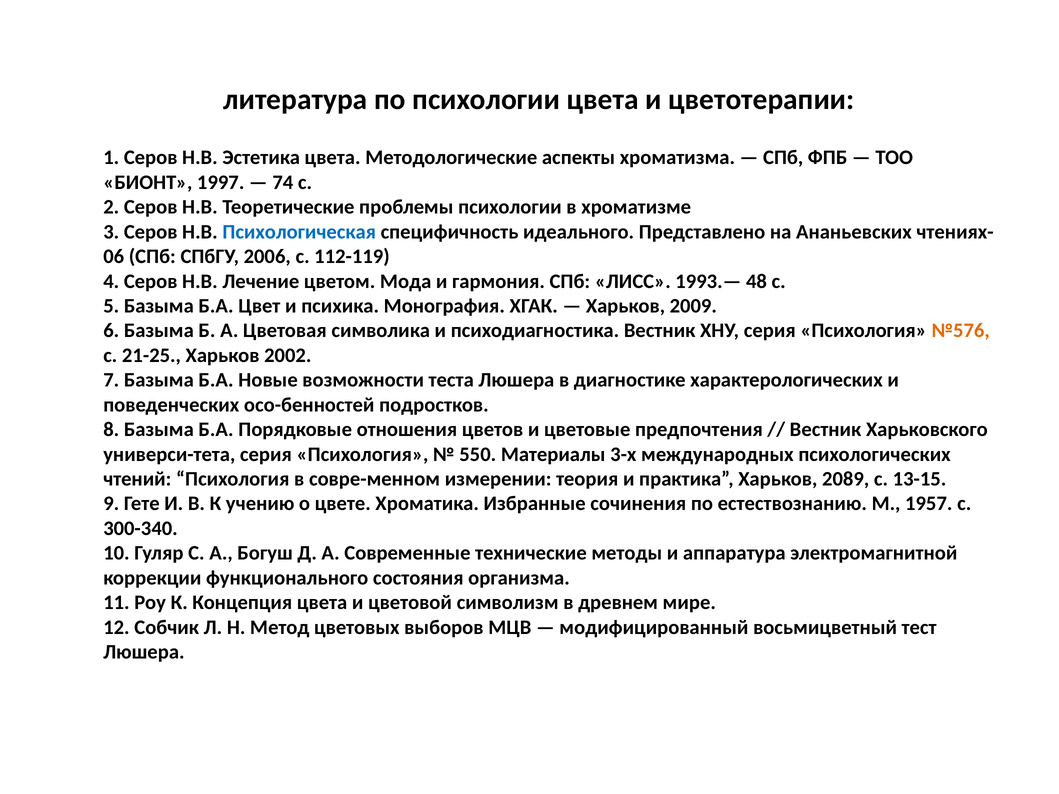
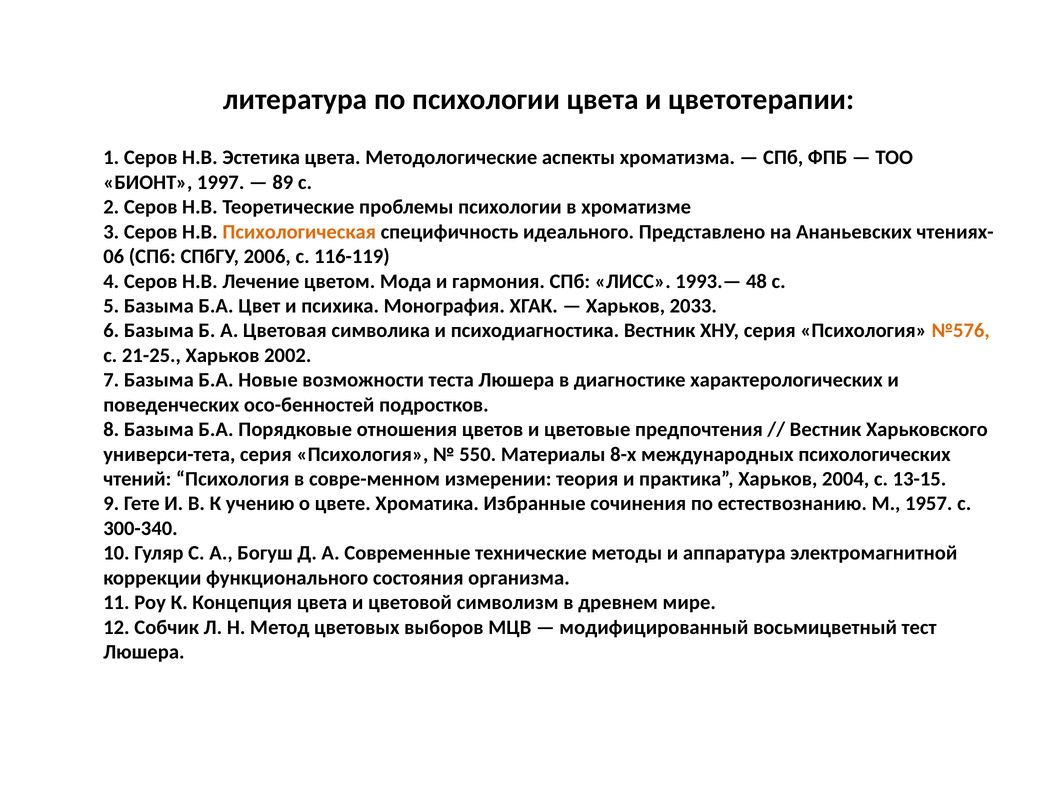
74: 74 -> 89 (283, 182)
Психологическая colour: blue -> orange (299, 232)
112-119: 112-119 -> 116-119 (352, 257)
2009: 2009 -> 2033 (693, 306)
3-х: 3-х -> 8-х (623, 454)
2089: 2089 -> 2004 (846, 479)
